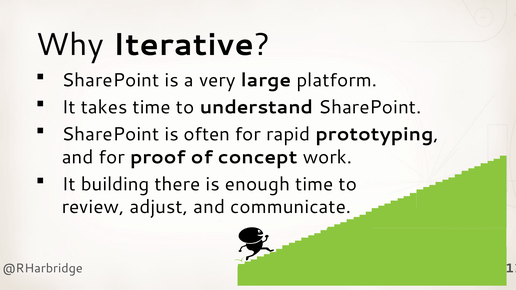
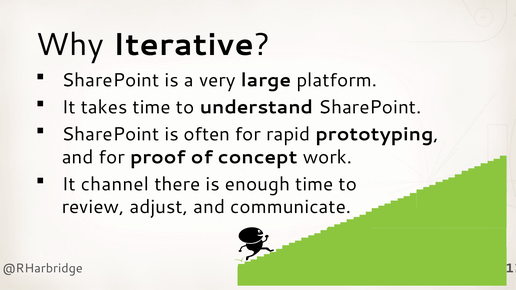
building: building -> channel (115, 184)
